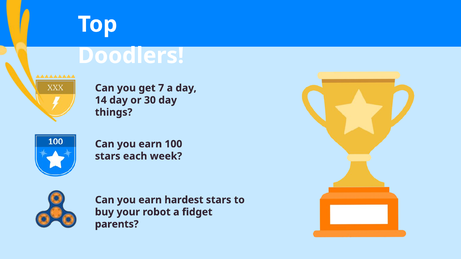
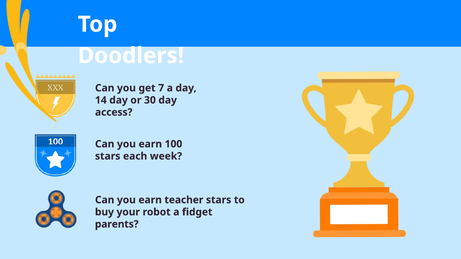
things: things -> access (114, 112)
hardest: hardest -> teacher (184, 200)
